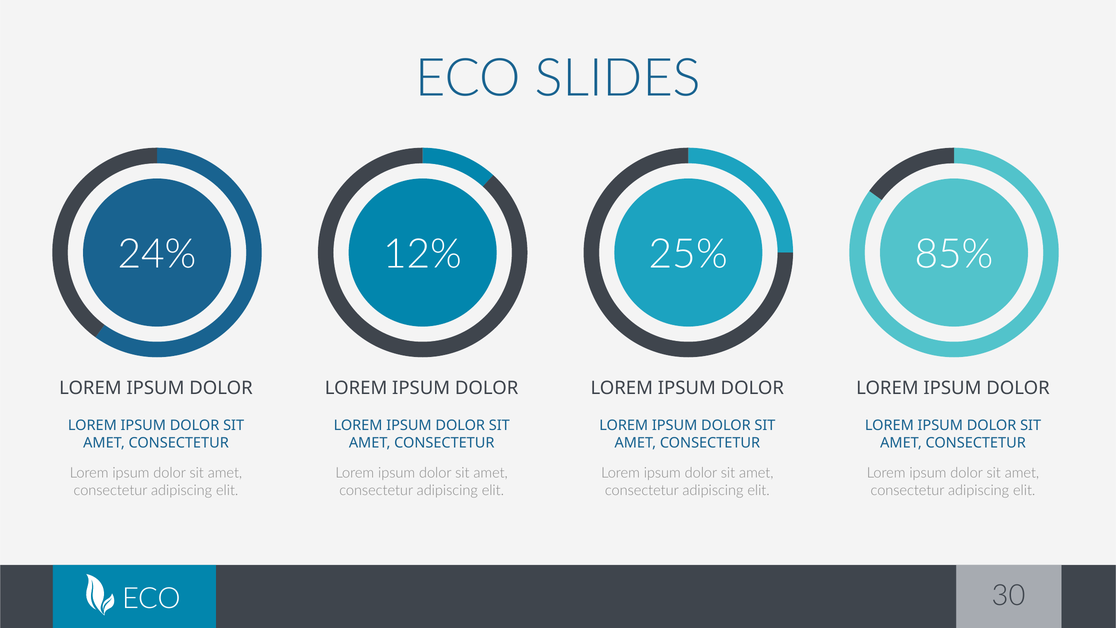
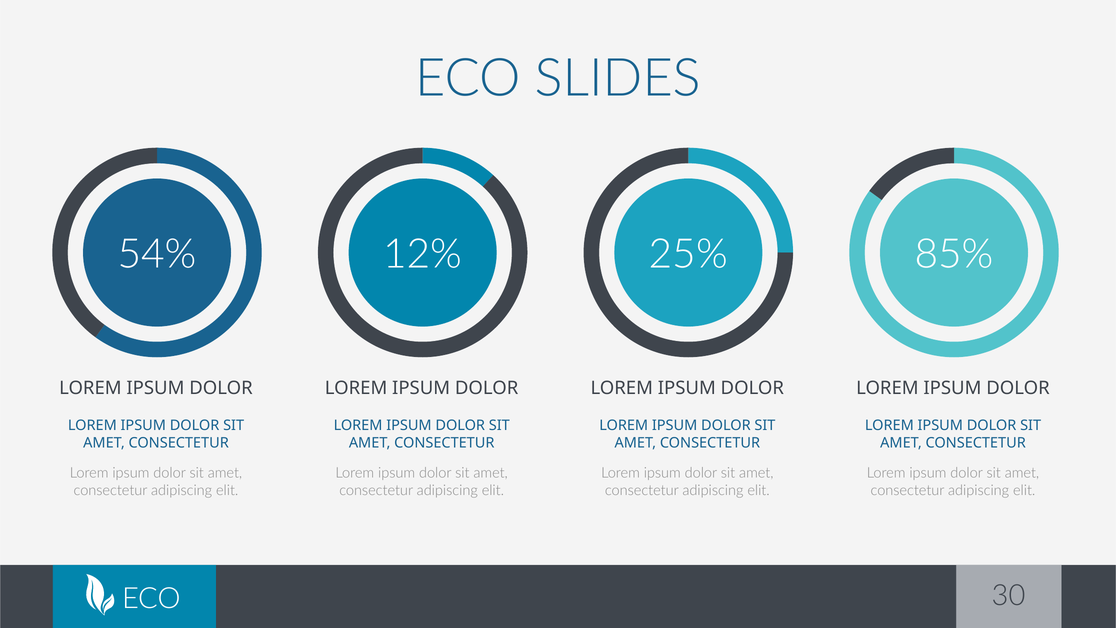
24%: 24% -> 54% (157, 254)
